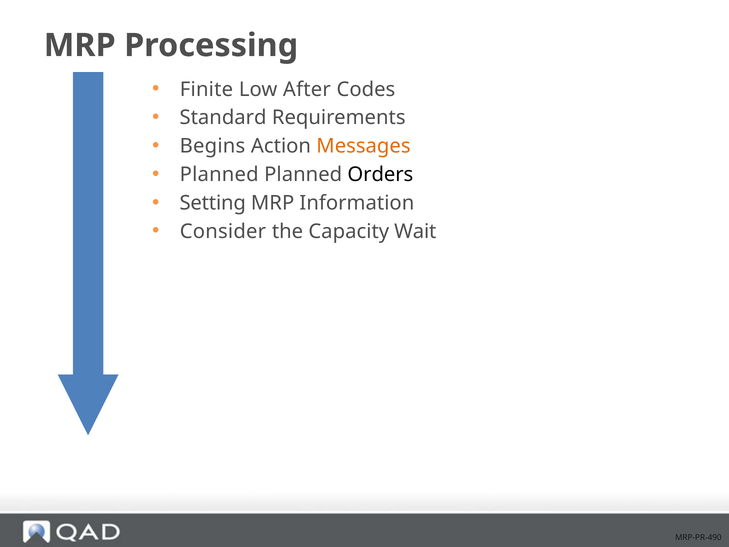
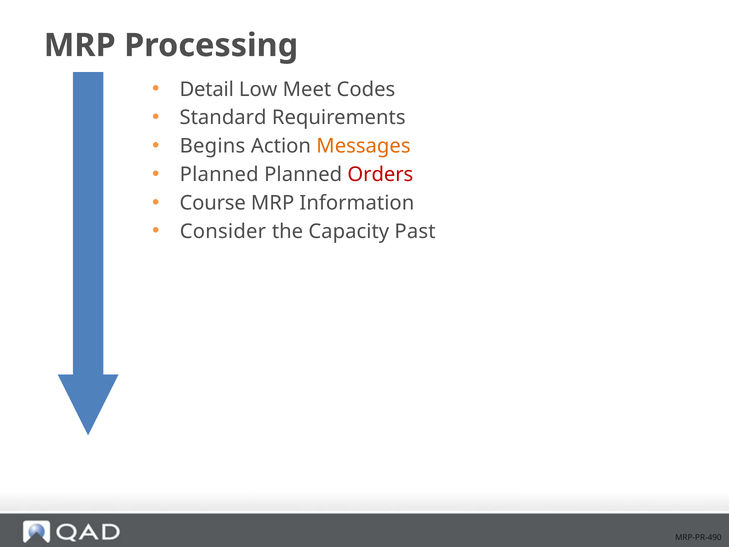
Finite: Finite -> Detail (207, 89)
After: After -> Meet (307, 89)
Orders colour: black -> red (380, 175)
Setting: Setting -> Course (213, 203)
Wait: Wait -> Past (415, 231)
